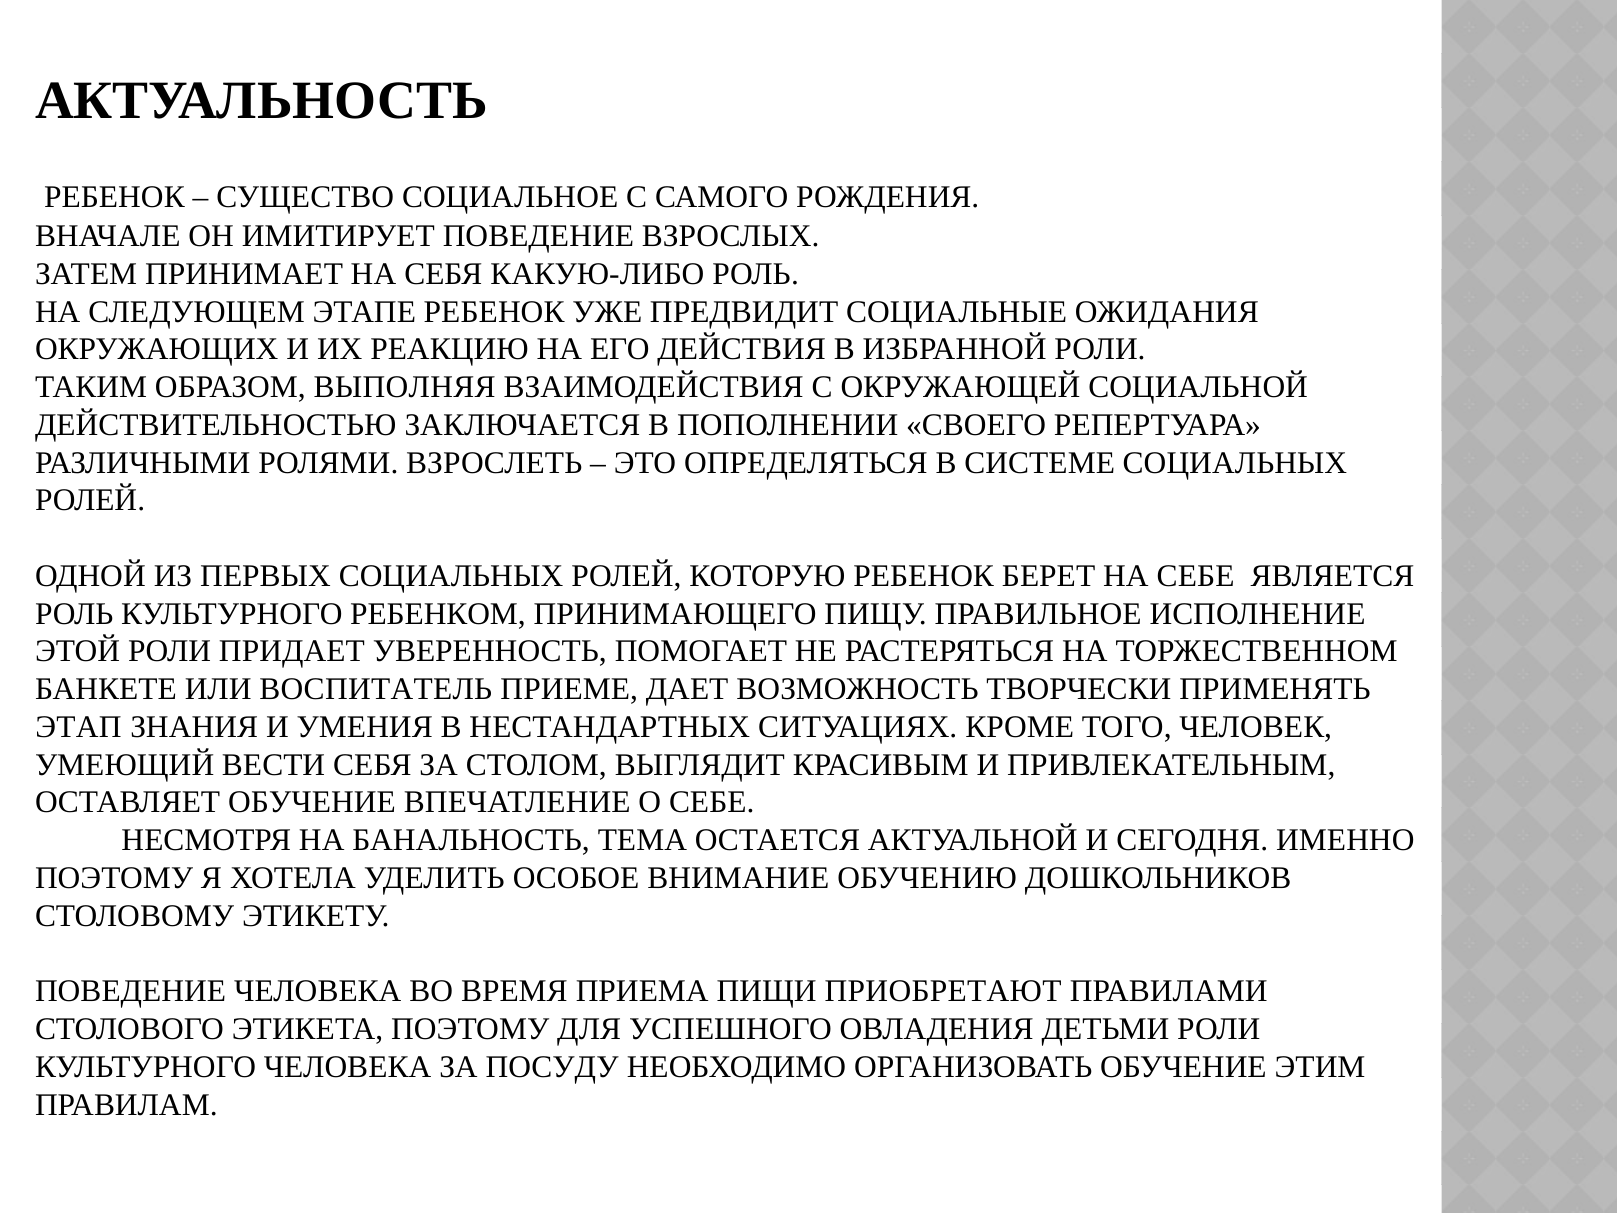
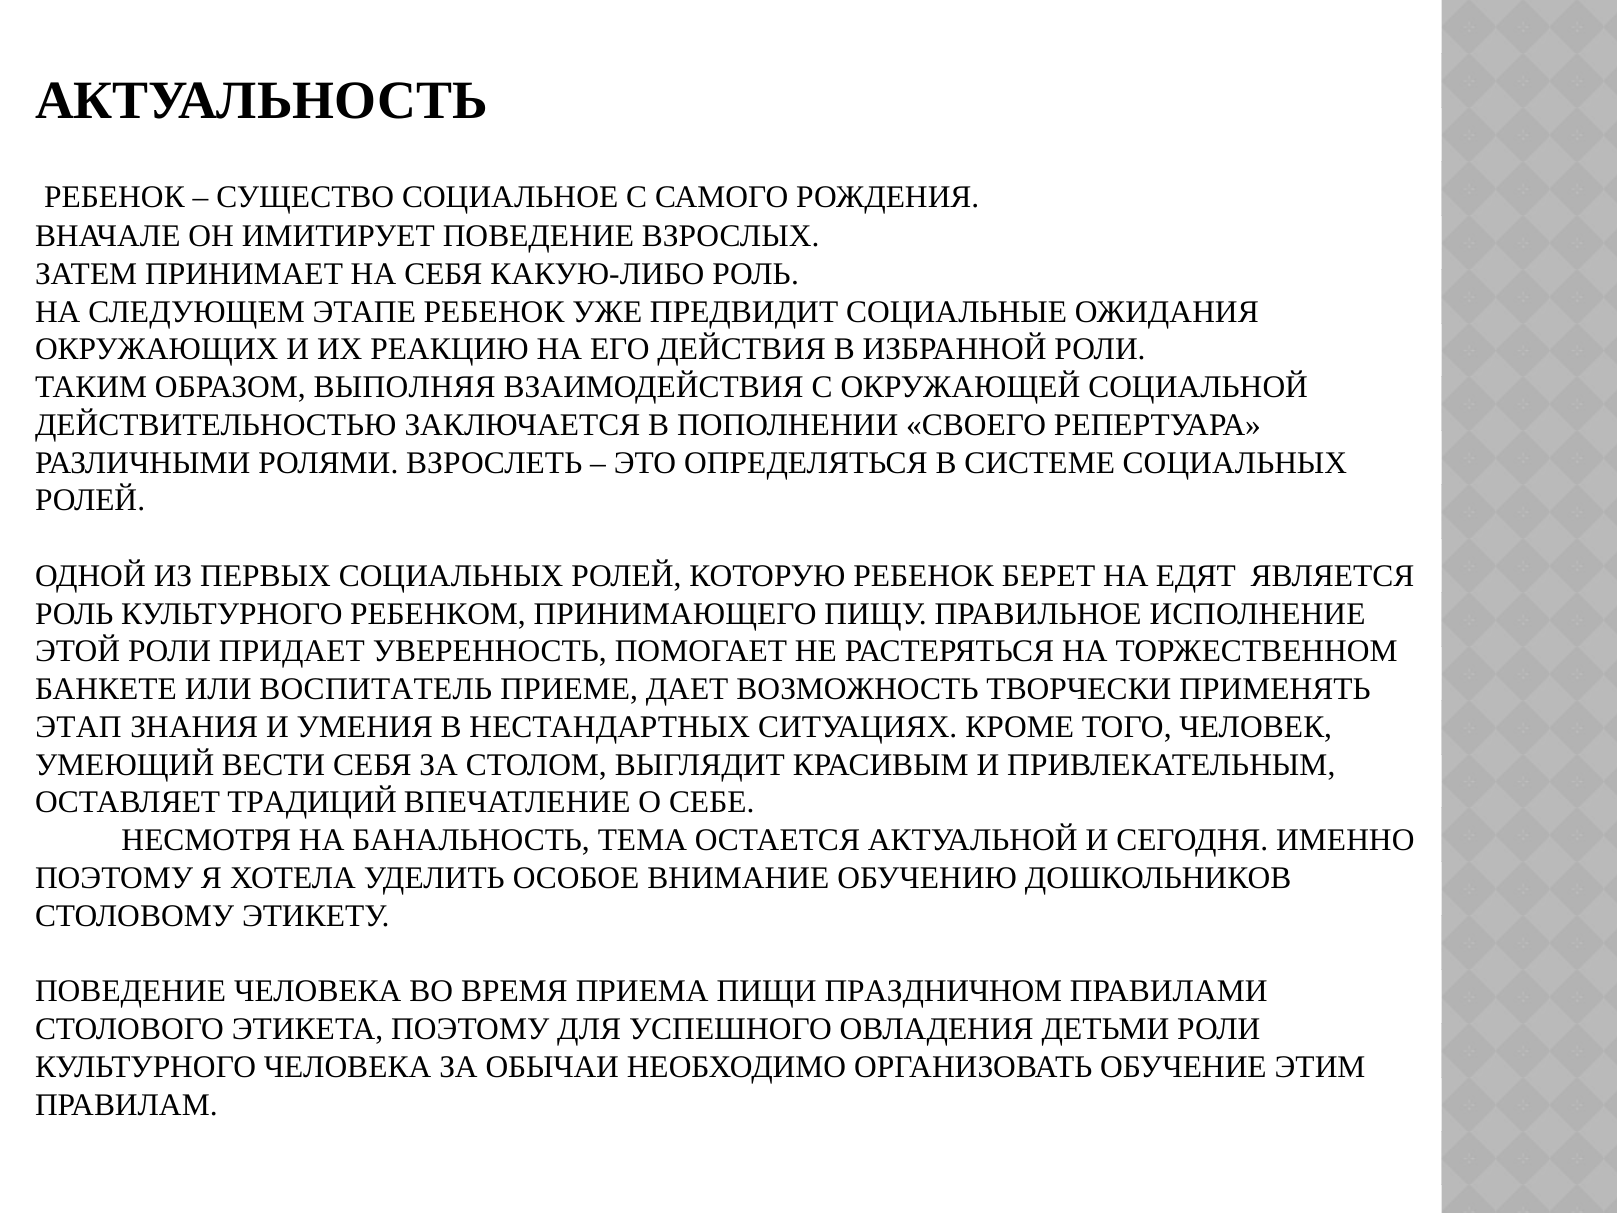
НА СЕБЕ: СЕБЕ -> ЕДЯТ (1196, 576)
ОСТАВЛЯЕТ ОБУЧЕНИЕ: ОБУЧЕНИЕ -> ТРАДИЦИЙ (312, 802)
ПРИОБРЕТАЮТ: ПРИОБРЕТАЮТ -> ПРАЗДНИЧНОМ (943, 991)
ПОСУДУ: ПОСУДУ -> ОБЫЧАИ (552, 1067)
